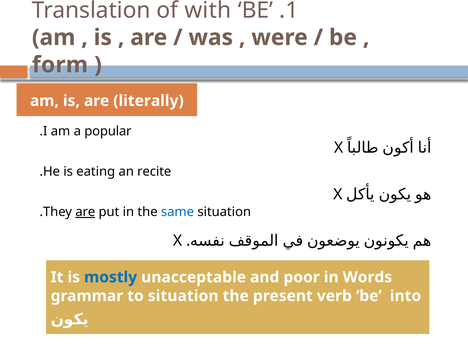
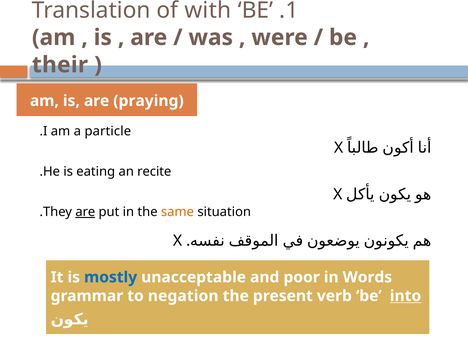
form: form -> their (60, 65)
literally: literally -> praying (148, 101)
popular: popular -> particle (108, 131)
same colour: blue -> orange (177, 212)
to situation: situation -> negation (183, 296)
into underline: none -> present (406, 296)
